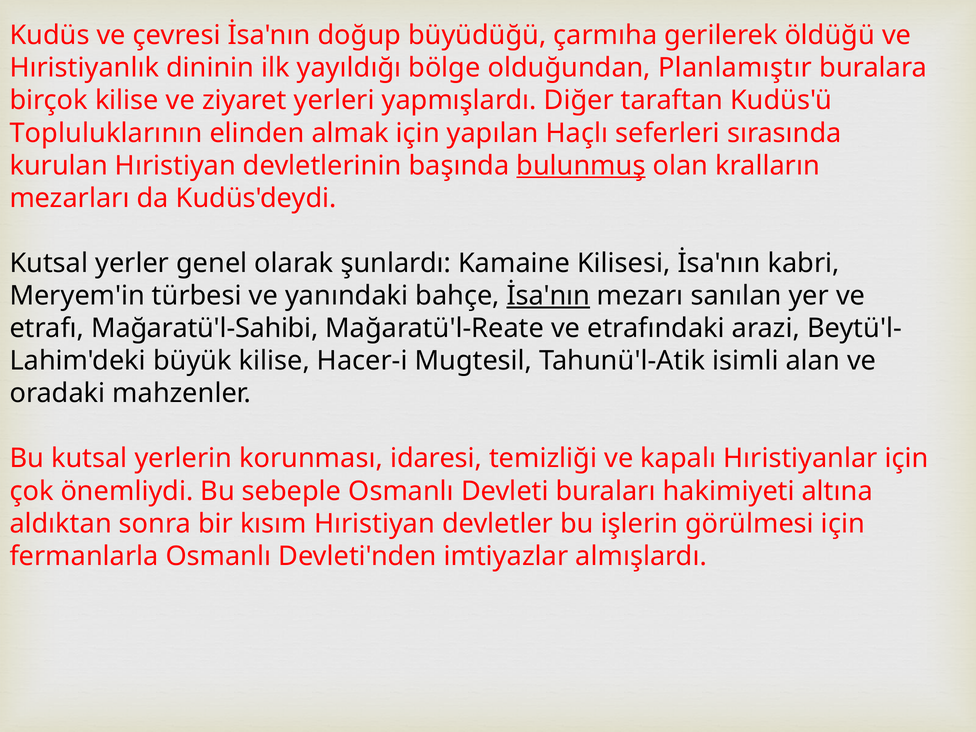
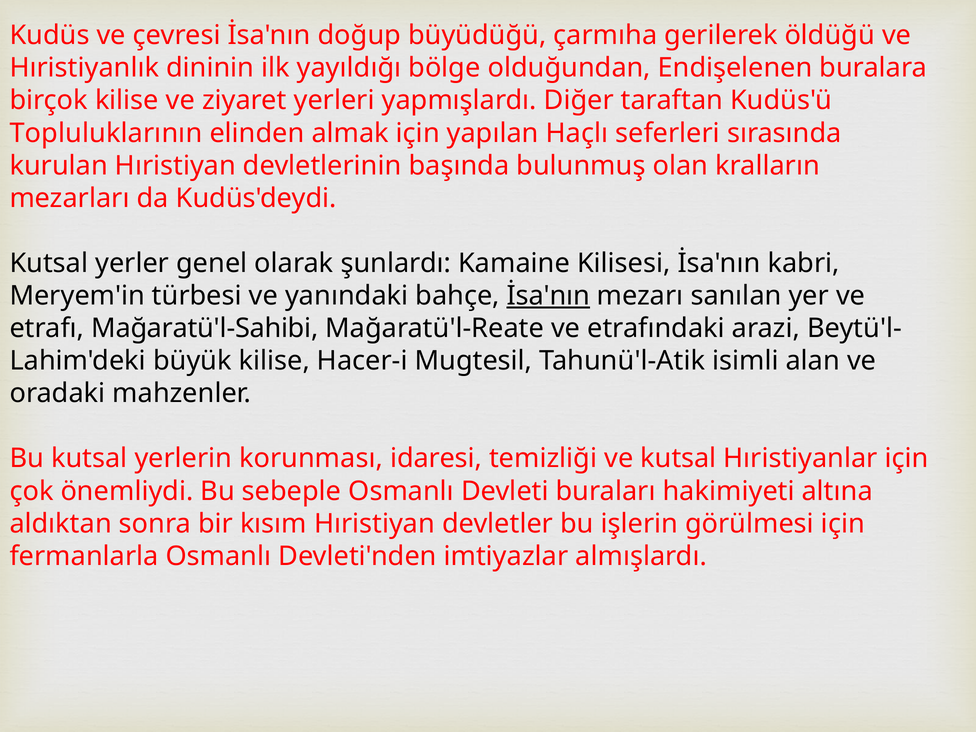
Planlamıştır: Planlamıştır -> Endişelenen (735, 68)
bulunmuş underline: present -> none (581, 166)
ve kapalı: kapalı -> kutsal (678, 459)
